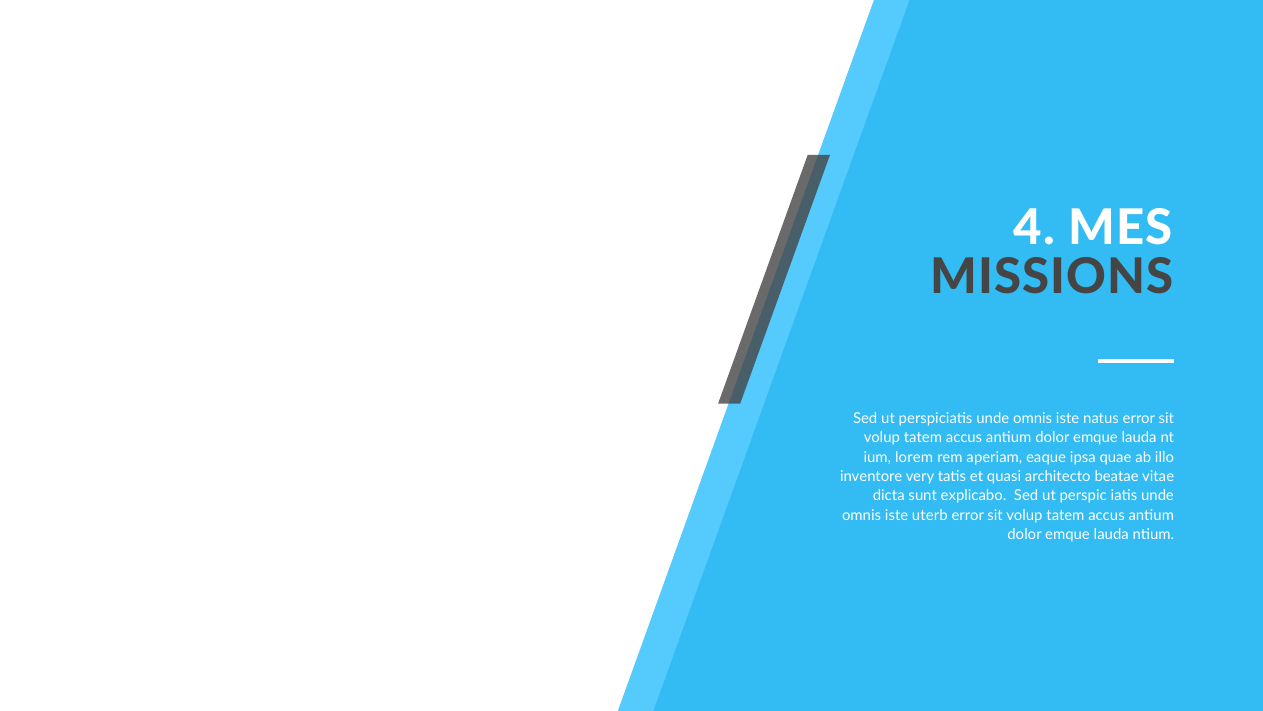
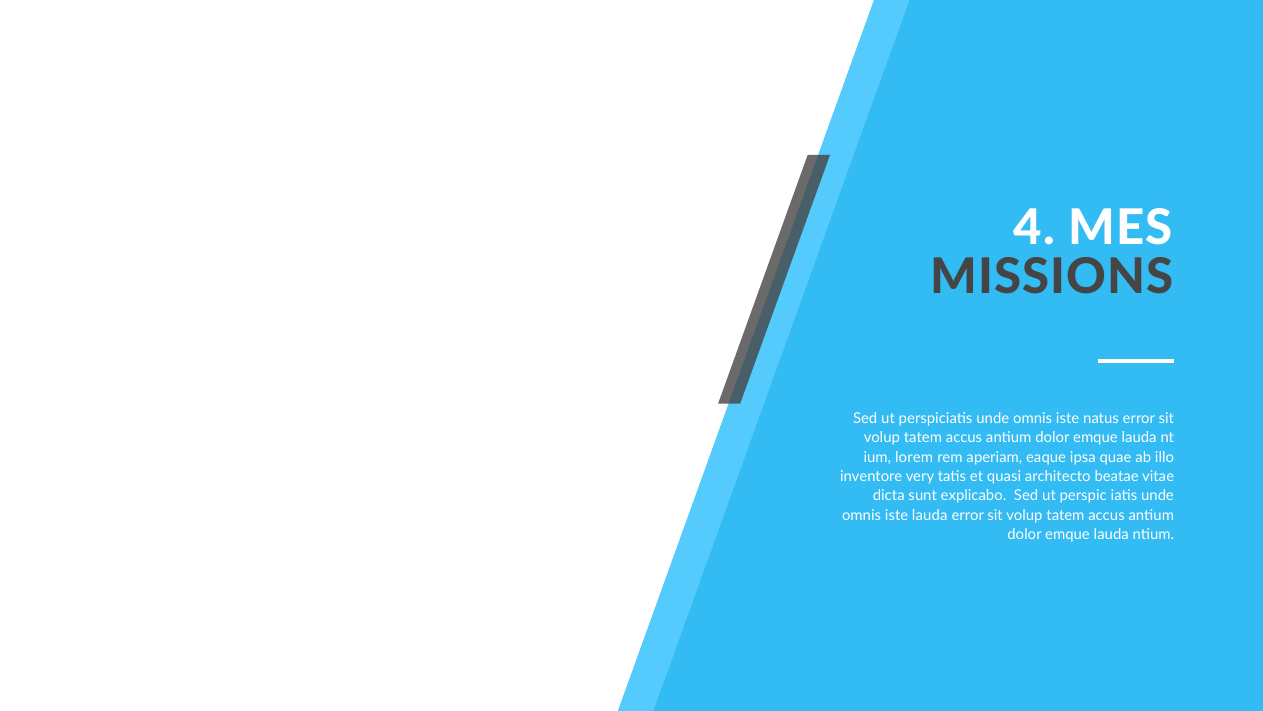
iste uterb: uterb -> lauda (930, 515)
